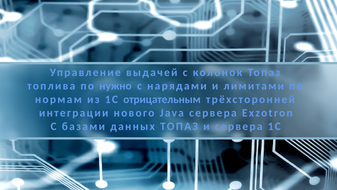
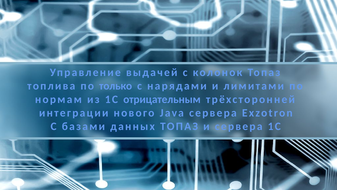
нужно: нужно -> только (116, 86)
